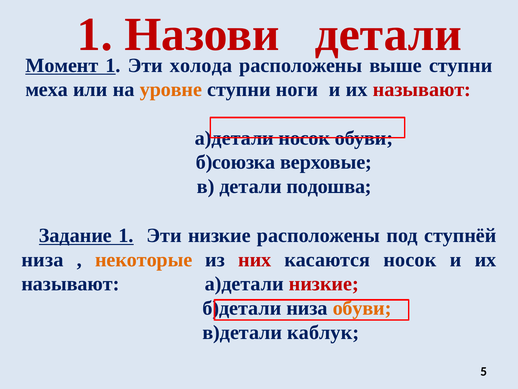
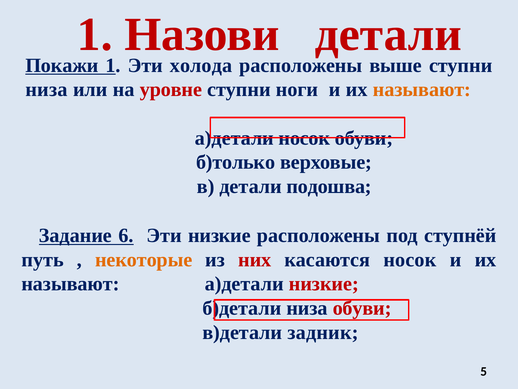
Момент: Момент -> Покажи (62, 65)
меха: меха -> низа (46, 89)
уровне colour: orange -> red (171, 89)
называют colour: red -> orange (422, 89)
б)союзка: б)союзка -> б)только (236, 162)
Задание 1: 1 -> 6 (126, 235)
низа: низа -> путь (43, 259)
обуви colour: orange -> red (362, 308)
каблук: каблук -> задник (323, 332)
